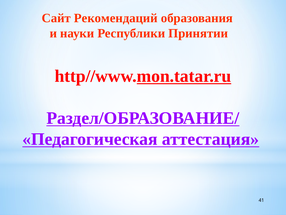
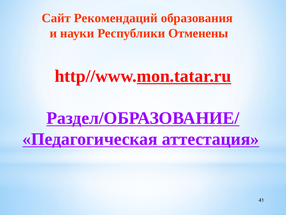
Принятии: Принятии -> Отменены (198, 33)
